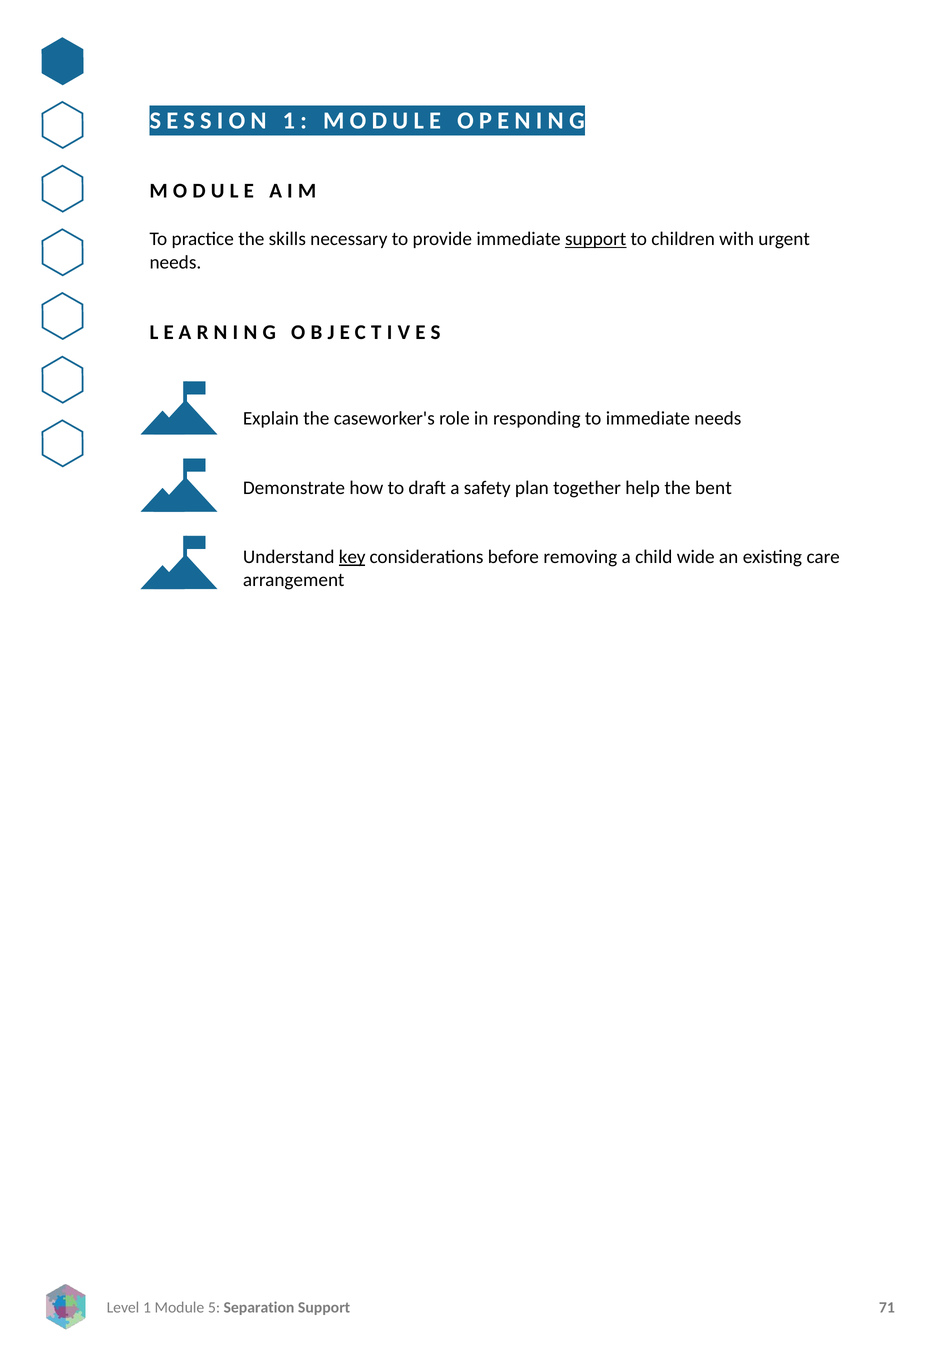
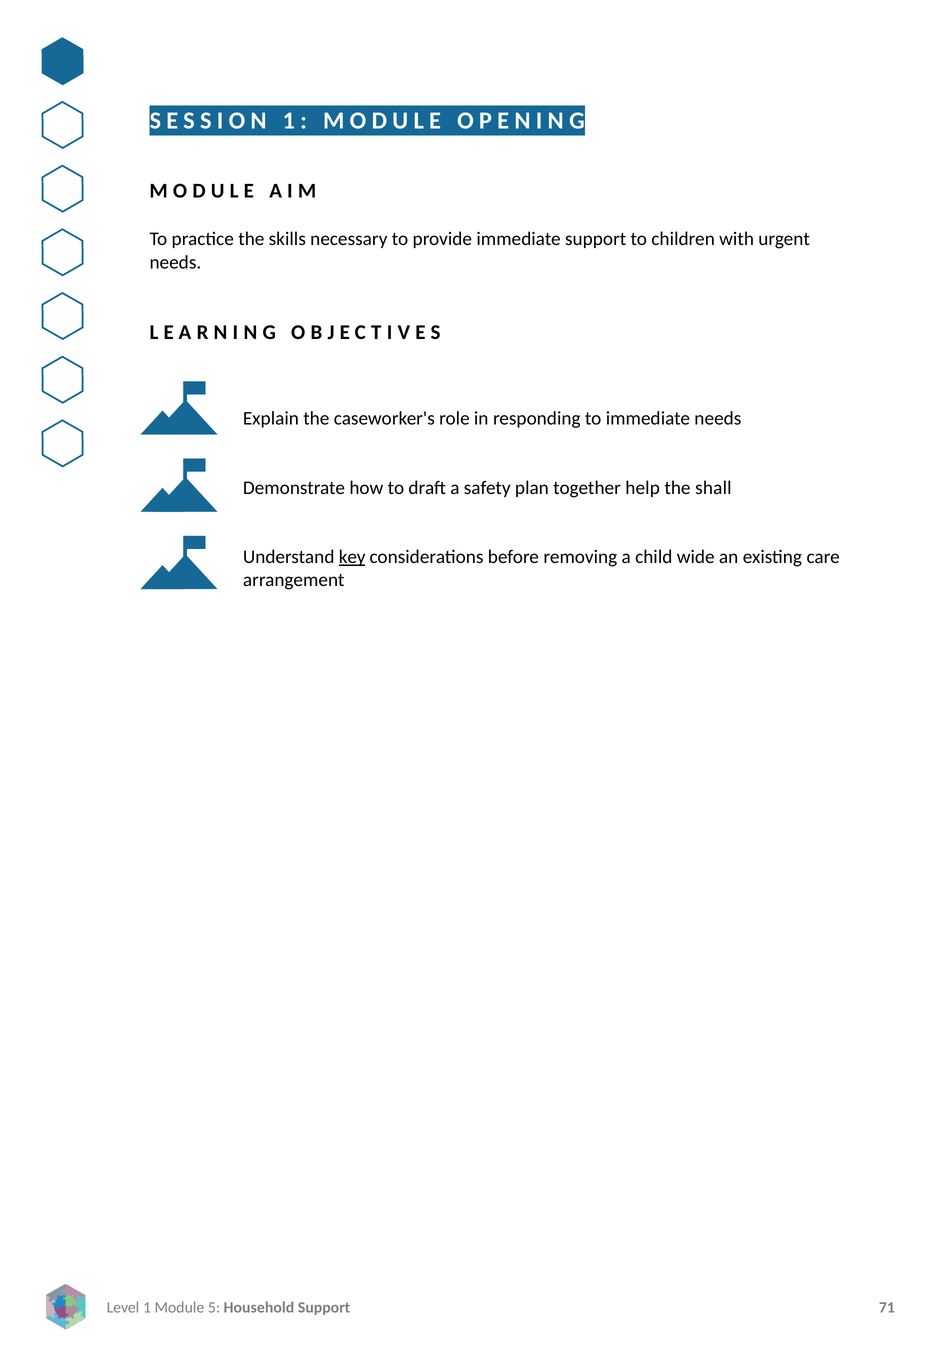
support underline: present -> none (596, 239)
bent: bent -> shall (713, 488)
Separation: Separation -> Household (259, 1308)
